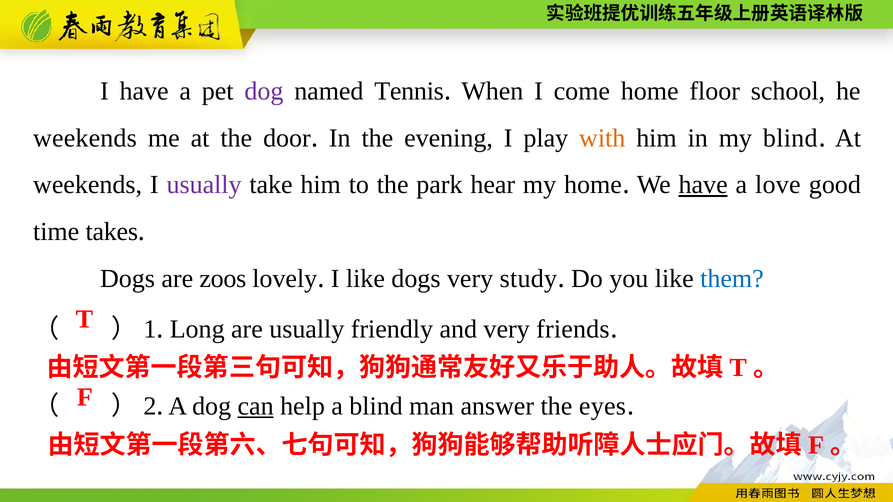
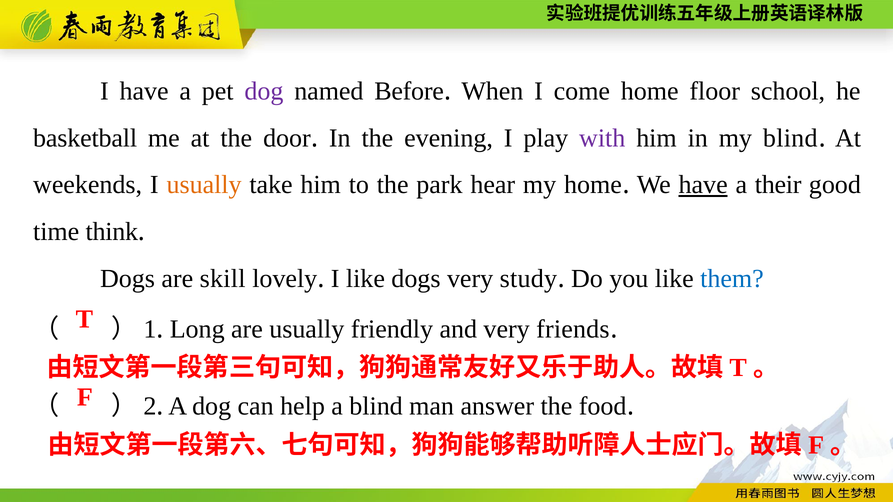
Tennis: Tennis -> Before (409, 91)
weekends: weekends -> basketball (85, 138)
with colour: orange -> purple (602, 138)
usually colour: purple -> orange (204, 185)
love: love -> their (778, 185)
takes: takes -> think (112, 232)
zoos: zoos -> skill (223, 279)
can underline: present -> none (256, 406)
eyes: eyes -> food (603, 406)
